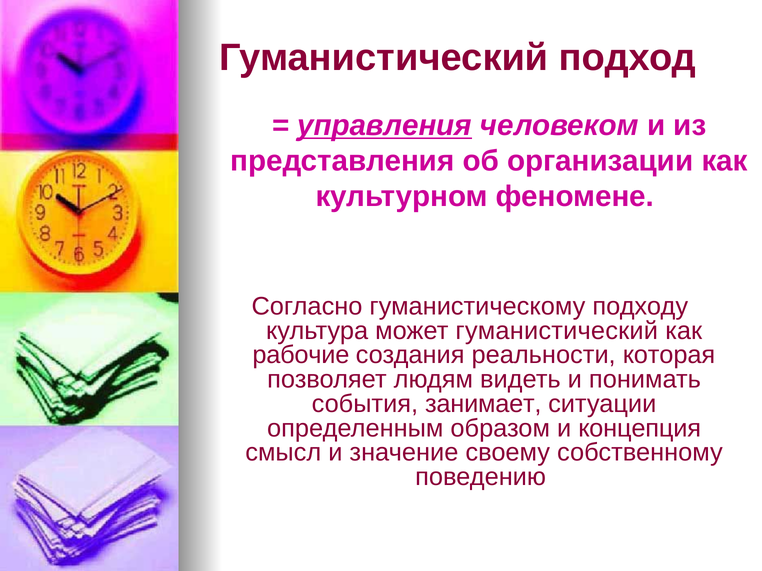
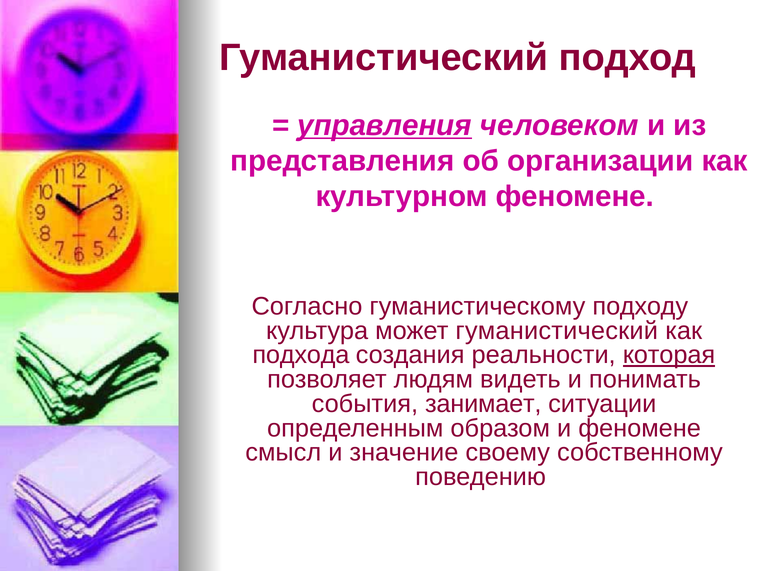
рабочие: рабочие -> подхода (301, 355)
которая underline: none -> present (669, 355)
и концепция: концепция -> феномене (640, 429)
